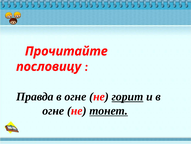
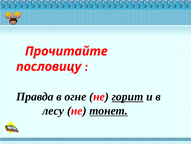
огне: огне -> лесу (53, 110)
